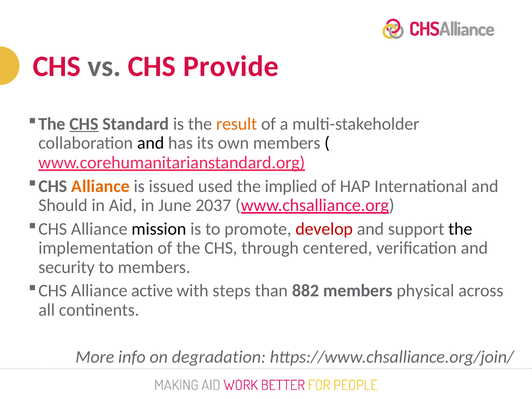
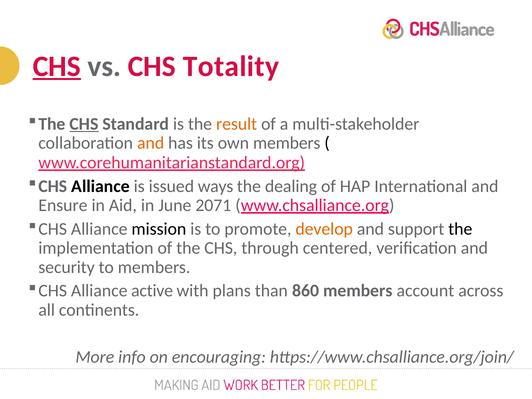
CHS underline: none -> present (57, 66)
Provide: Provide -> Totality (231, 66)
and colour: black -> orange (151, 143)
Alliance colour: orange -> black (100, 186)
used: used -> ways (216, 186)
implied: implied -> dealing (291, 186)
Should: Should -> Ensure (63, 205)
2037: 2037 -> 2071 (213, 205)
develop colour: red -> orange (324, 229)
steps: steps -> plans (232, 291)
882: 882 -> 860 (306, 291)
physical: physical -> account (425, 291)
degradation: degradation -> encouraging (219, 357)
